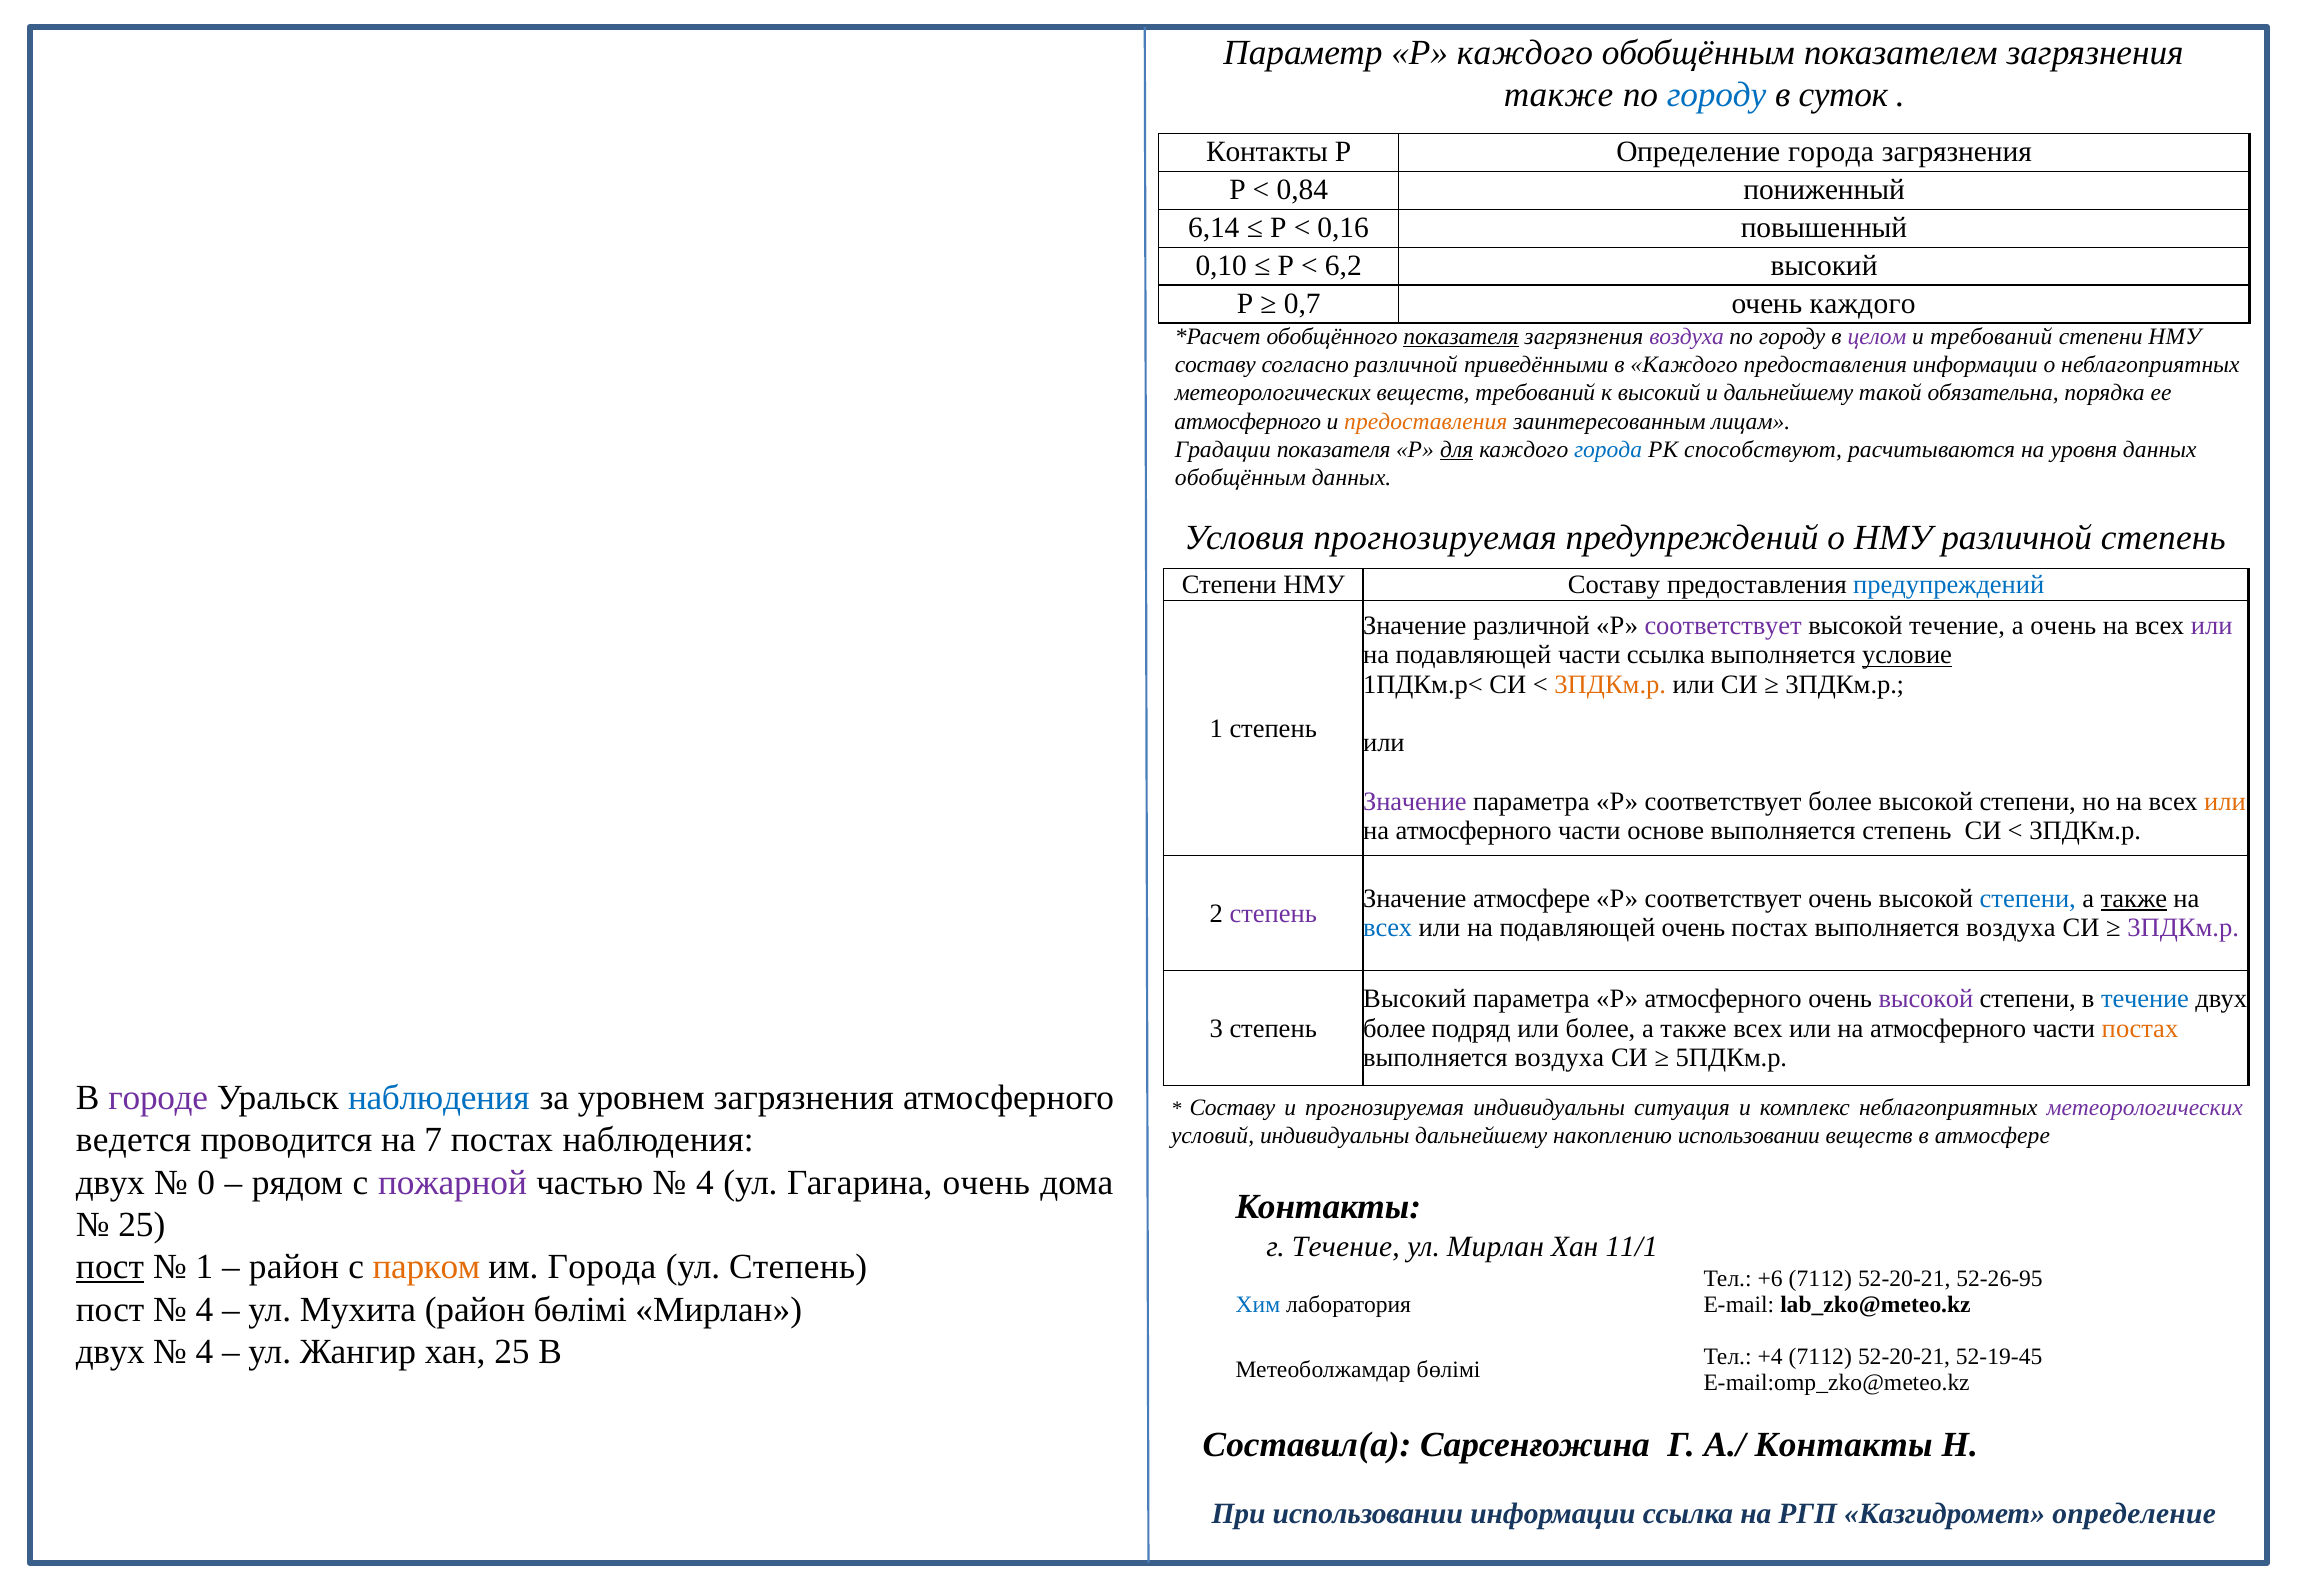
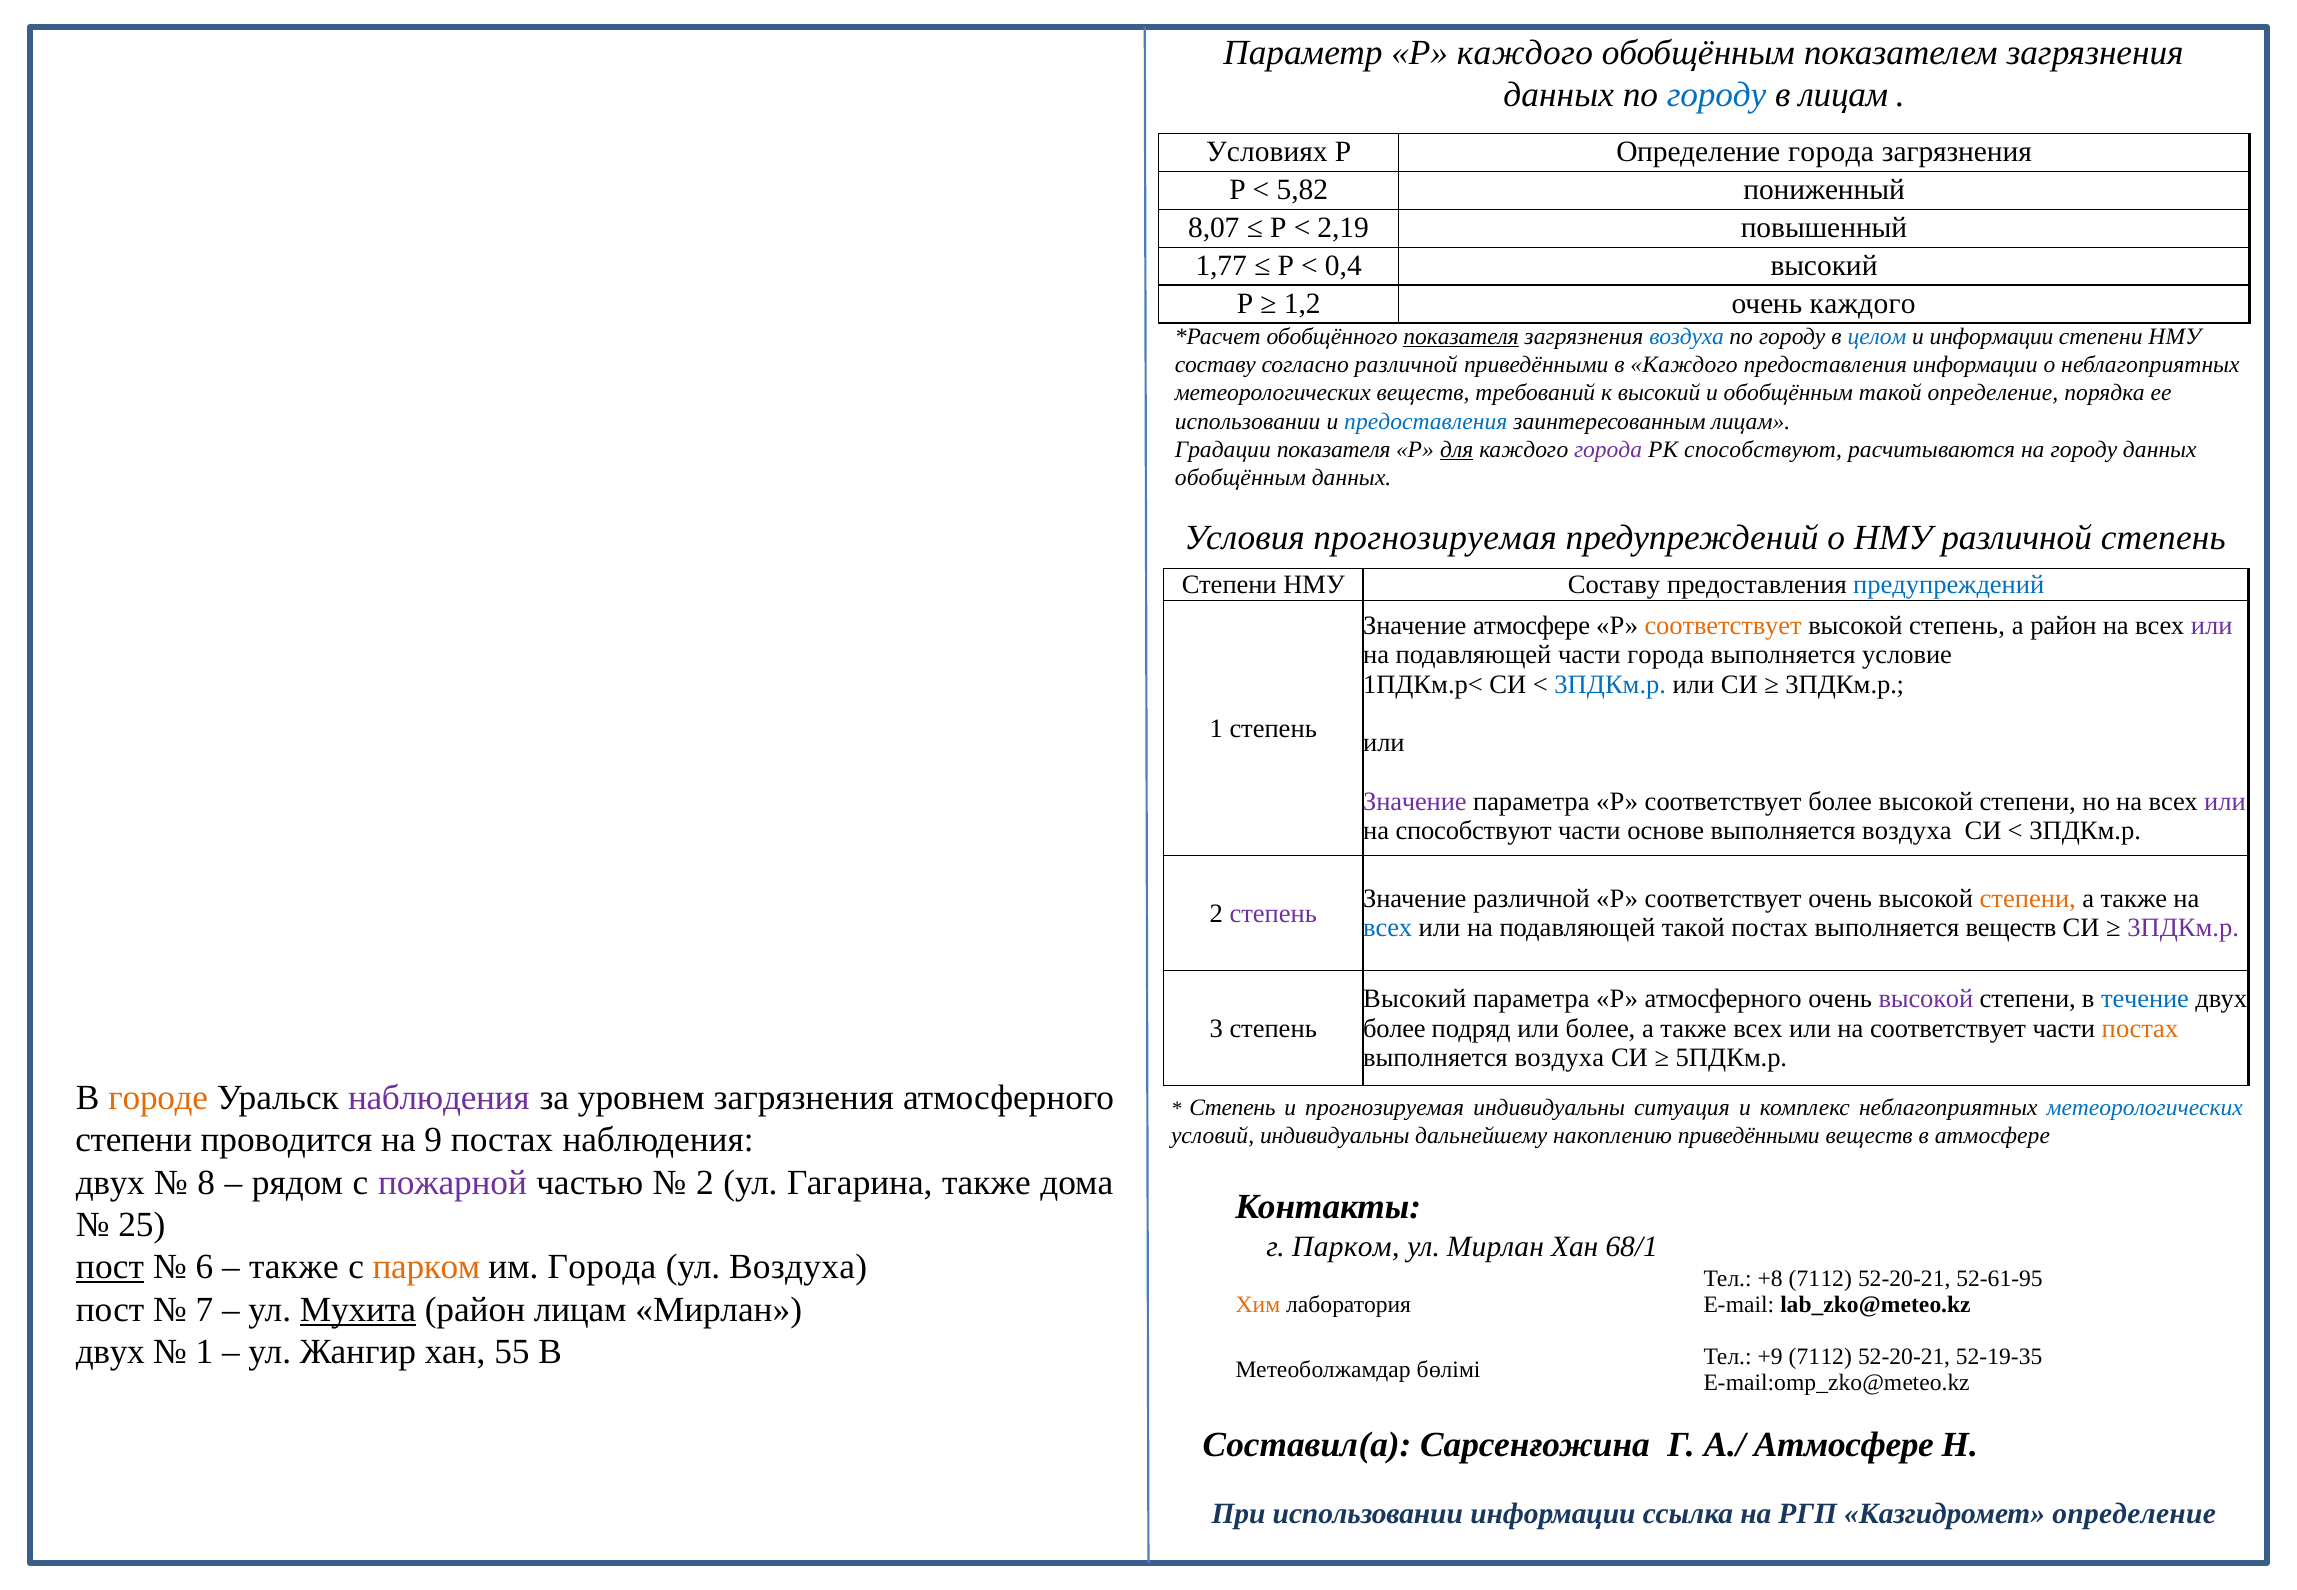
также: также -> данных (1559, 95)
в суток: суток -> лицам (1843, 95)
Контакты: Контакты -> Условиях (1267, 152)
0,84: 0,84 -> 5,82 (1302, 190)
6,14: 6,14 -> 8,07 (1214, 228)
0,16: 0,16 -> 2,19 (1343, 228)
0,10: 0,10 -> 1,77 (1221, 266)
6,2: 6,2 -> 0,4 (1343, 266)
0,7: 0,7 -> 1,2 (1302, 304)
воздуха colour: purple -> blue (1687, 337)
целом colour: purple -> blue (1877, 337)
и требований: требований -> информации (1992, 337)
и дальнейшему: дальнейшему -> обобщённым (1788, 393)
такой обязательна: обязательна -> определение (1993, 393)
атмосферного: атмосферного -> использовании (1248, 421)
предоставления colour: orange -> blue (1426, 421)
города colour: blue -> purple (1608, 450)
на уровня: уровня -> городу (2084, 450)
Значение различной: различной -> атмосфере (1532, 626)
соответствует colour: purple -> orange (1723, 626)
высокой течение: течение -> степень (1957, 626)
а очень: очень -> район (2063, 626)
части ссылка: ссылка -> города (1666, 655)
условие underline: present -> none (1907, 655)
3ПДКм.р colour: orange -> blue (1610, 684)
или colour: orange -> purple (2225, 802)
атмосферного: атмосферного -> способствуют (1474, 831)
степень: степень -> воздуха (1907, 831)
Значение атмосфере: атмосфере -> различной (1531, 899)
степени colour: blue -> orange (2028, 899)
также underline: present -> none (2134, 899)
подавляющей очень: очень -> такой (1693, 928)
воздуха: воздуха -> веществ (2011, 928)
атмосферного: атмосферного -> соответствует (1948, 1028)
городе colour: purple -> orange (158, 1098)
наблюдения colour: blue -> purple (439, 1098)
Составу: Составу -> Степень (1232, 1107)
метеорологических colour: purple -> blue (2145, 1107)
ведется: ведется -> степени (134, 1140)
7: 7 -> 9 (433, 1140)
накоплению использовании: использовании -> приведёнными (1749, 1136)
0: 0 -> 8 (206, 1183)
4: 4 -> 2 (705, 1183)
Гагарина очень: очень -> также (986, 1183)
г Течение: Течение -> Парком (1346, 1247)
11/1: 11/1 -> 68/1 (1632, 1247)
1: 1 -> 6 (204, 1267)
район: район -> также (294, 1267)
ул Степень: Степень -> Воздуха (798, 1267)
+6: +6 -> +8 (1770, 1279)
52-26-95: 52-26-95 -> 52-61-95 (2000, 1279)
4: 4 -> 7 (204, 1310)
Мухита underline: none -> present (358, 1310)
район бөлімі: бөлімі -> лицам (580, 1310)
Хим colour: blue -> orange (1258, 1305)
4: 4 -> 1 (204, 1352)
хан 25: 25 -> 55 (512, 1352)
+4: +4 -> +9 (1770, 1357)
52-19-45: 52-19-45 -> 52-19-35 (1999, 1357)
А./ Контакты: Контакты -> Атмосфере (1844, 1445)
